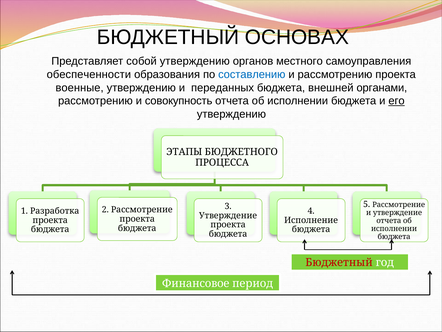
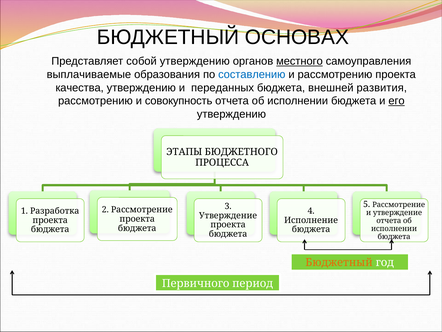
местного underline: none -> present (299, 61)
обеспеченности: обеспеченности -> выплачиваемые (89, 74)
военные: военные -> качества (80, 88)
органами: органами -> развития (382, 88)
Бюджетный colour: red -> orange (339, 262)
Финансовое: Финансовое -> Первичного (196, 283)
